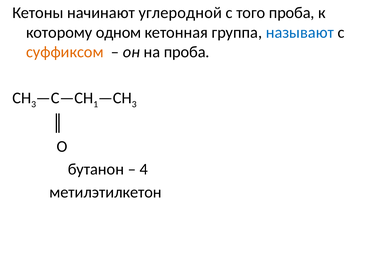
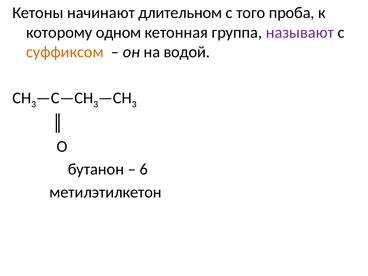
углеродной: углеродной -> длительном (180, 13)
называют colour: blue -> purple (300, 32)
на проба: проба -> водой (187, 52)
1: 1 -> 3 (96, 104)
4: 4 -> 6 (144, 169)
